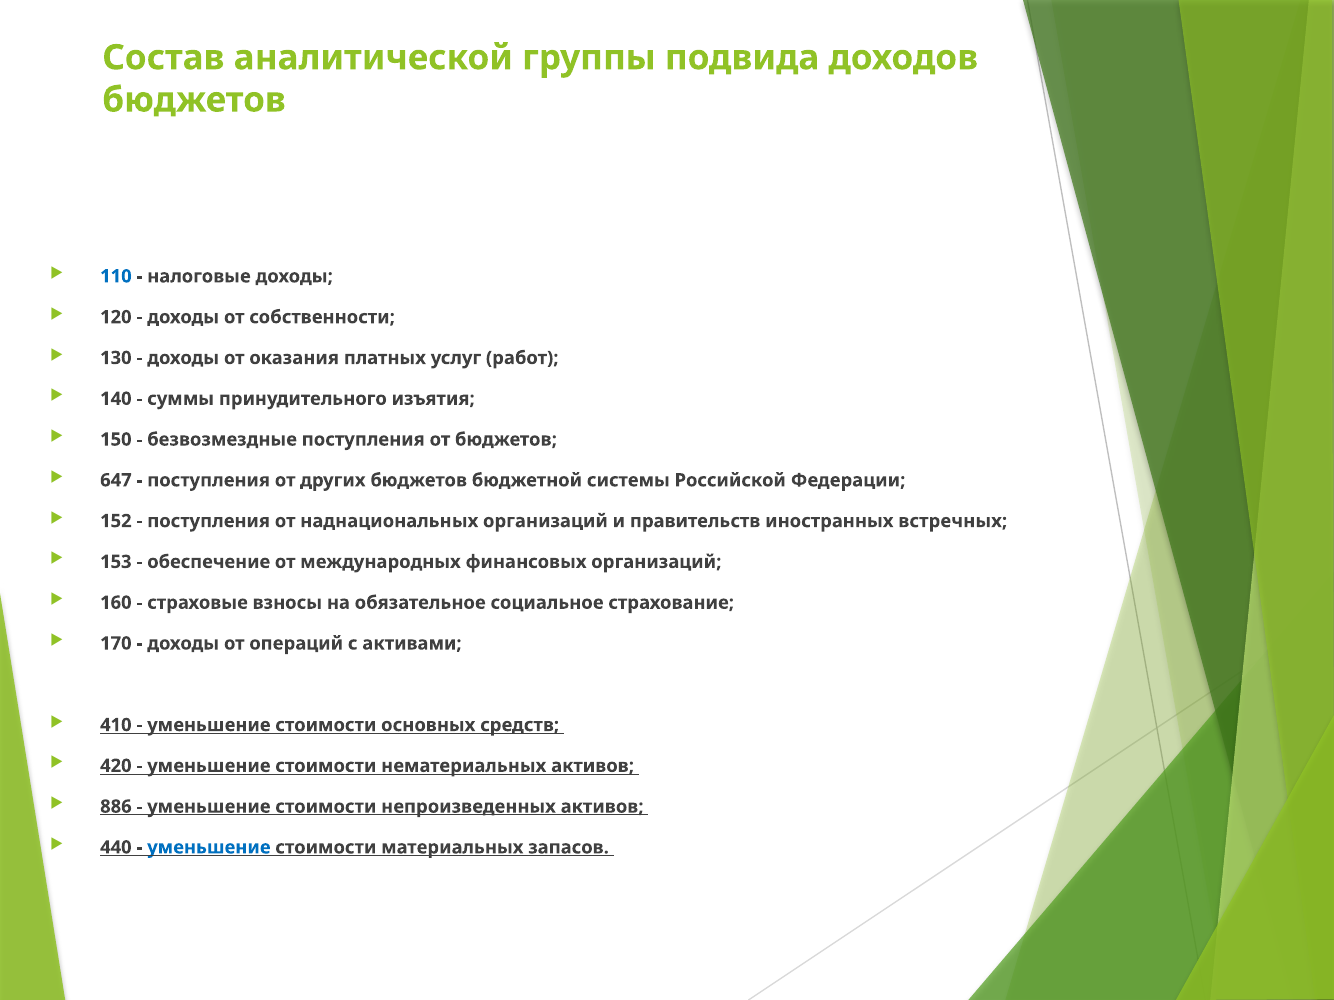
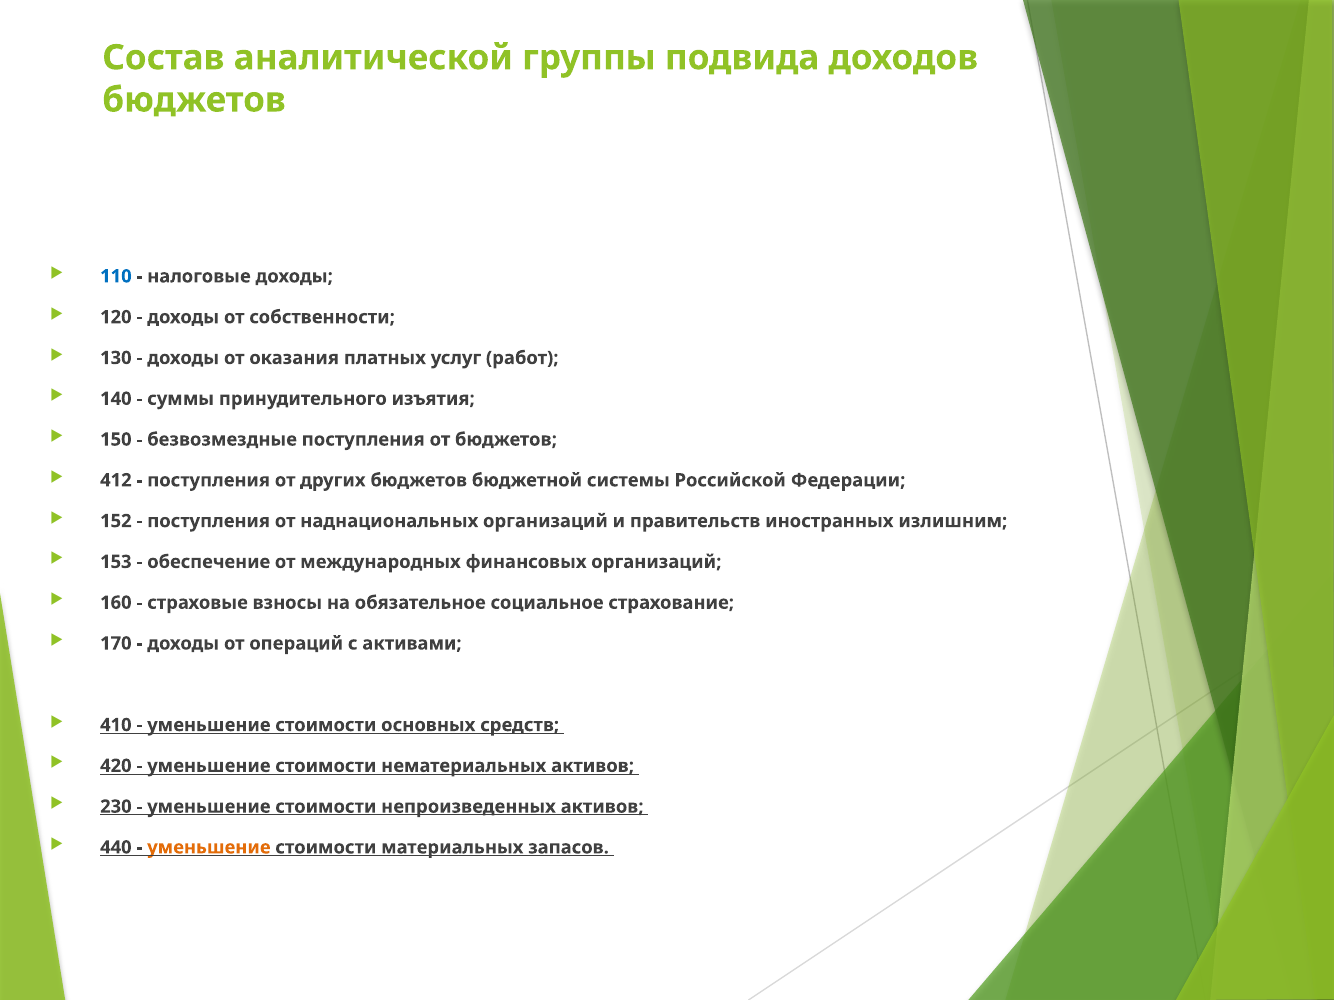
647: 647 -> 412 (116, 481)
встречных: встречных -> излишним (953, 521)
886: 886 -> 230 (116, 807)
уменьшение colour: blue -> orange (209, 848)
